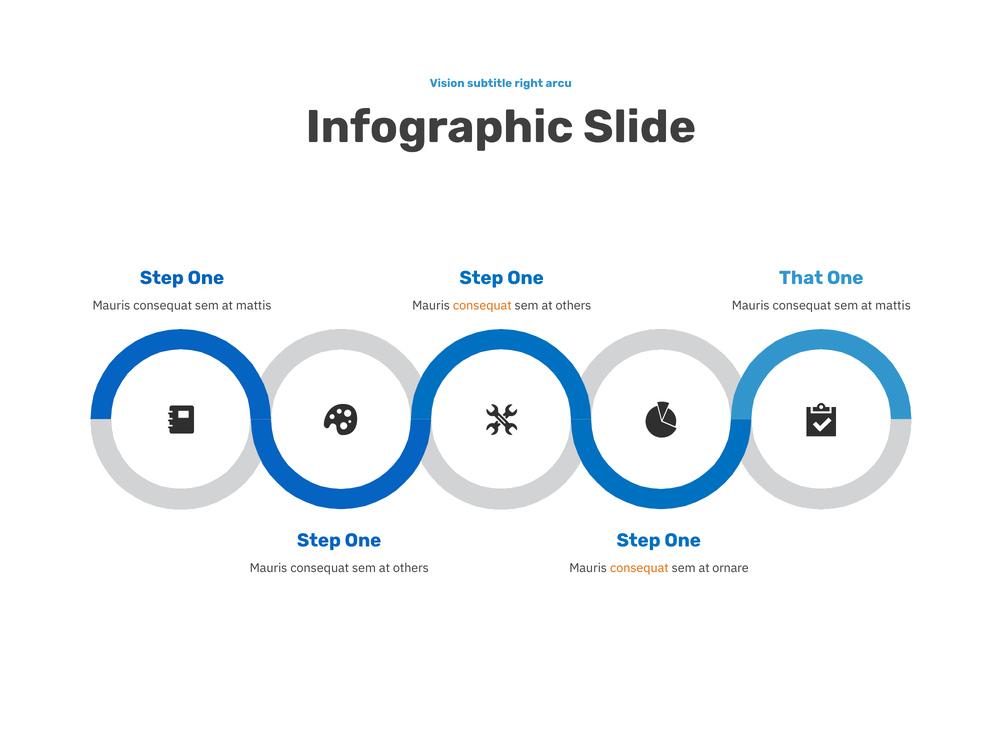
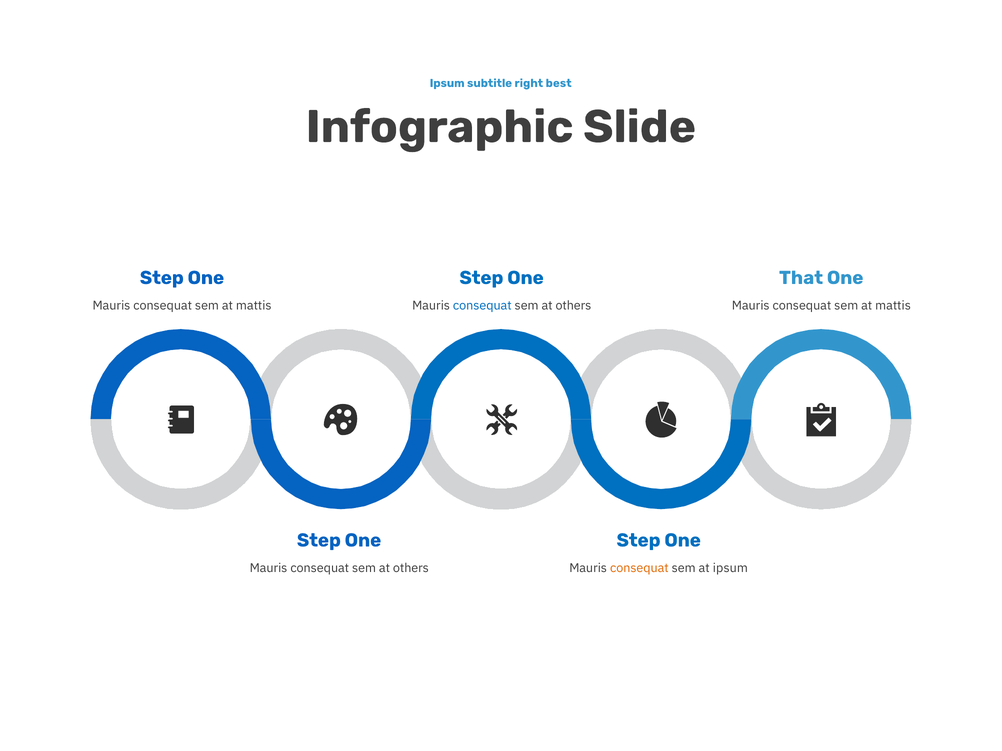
Vision: Vision -> Ipsum (447, 83)
arcu: arcu -> best (559, 83)
consequat colour: orange -> blue (482, 306)
at ornare: ornare -> ipsum (730, 569)
